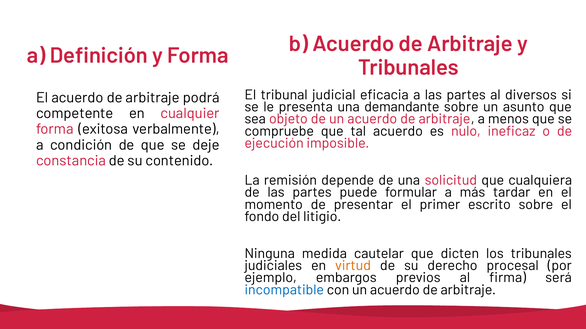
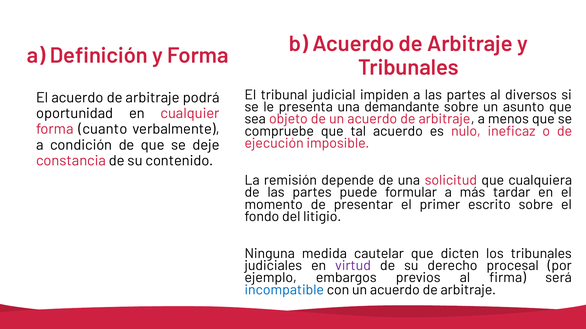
eficacia: eficacia -> impiden (384, 95)
competente: competente -> oportunidad (75, 114)
exitosa: exitosa -> cuanto (103, 129)
virtud colour: orange -> purple (353, 266)
